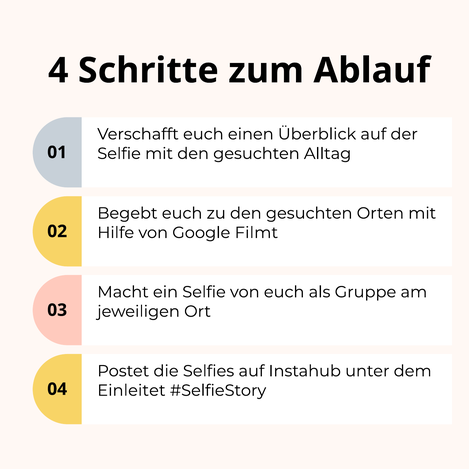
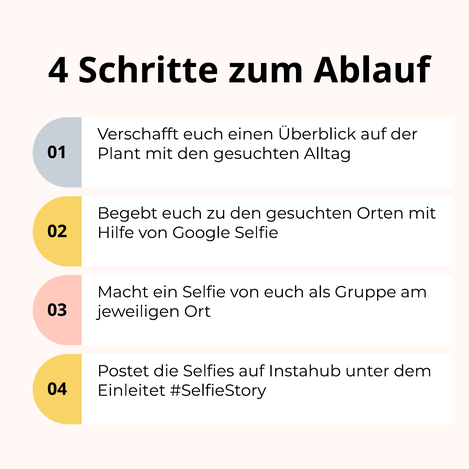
Selfie: Selfie -> Plant (119, 154)
Google Filmt: Filmt -> Selfie (256, 233)
